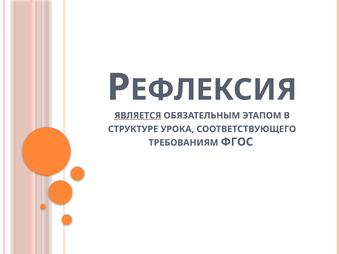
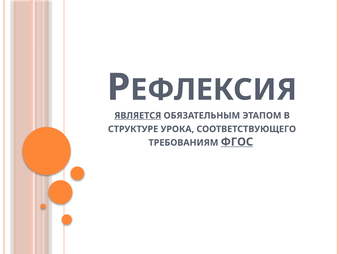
ФГОС underline: none -> present (237, 142)
